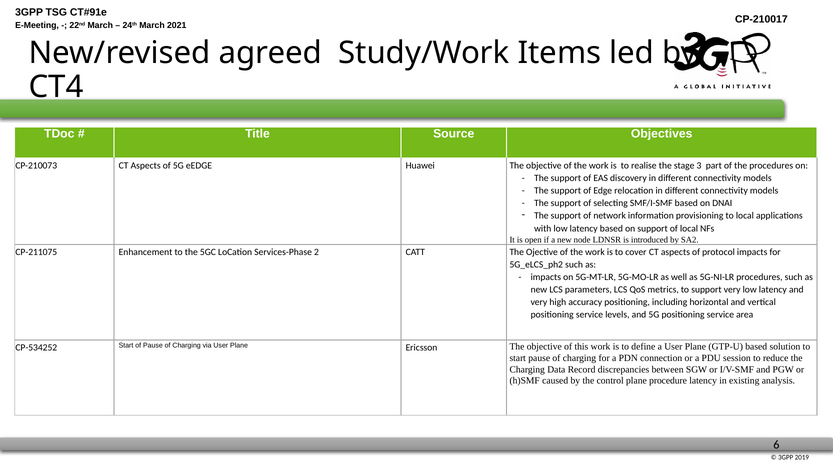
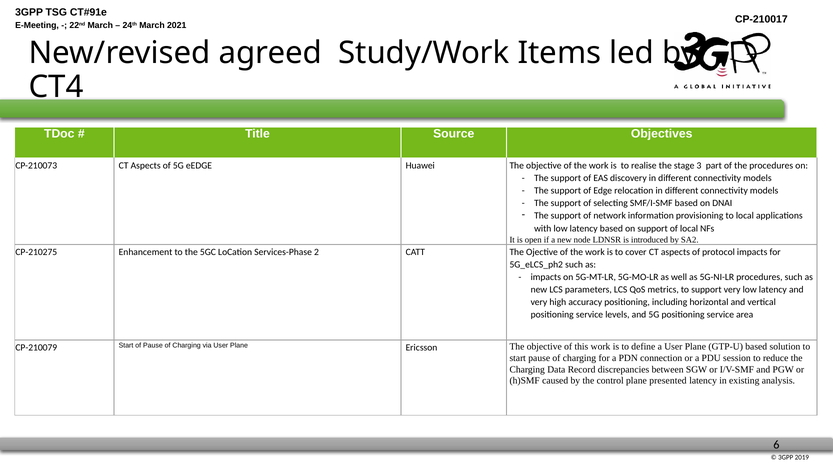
CP-211075: CP-211075 -> CP-210275 (36, 252)
CP-534252: CP-534252 -> CP-210079 (36, 348)
procedure: procedure -> presented (668, 381)
